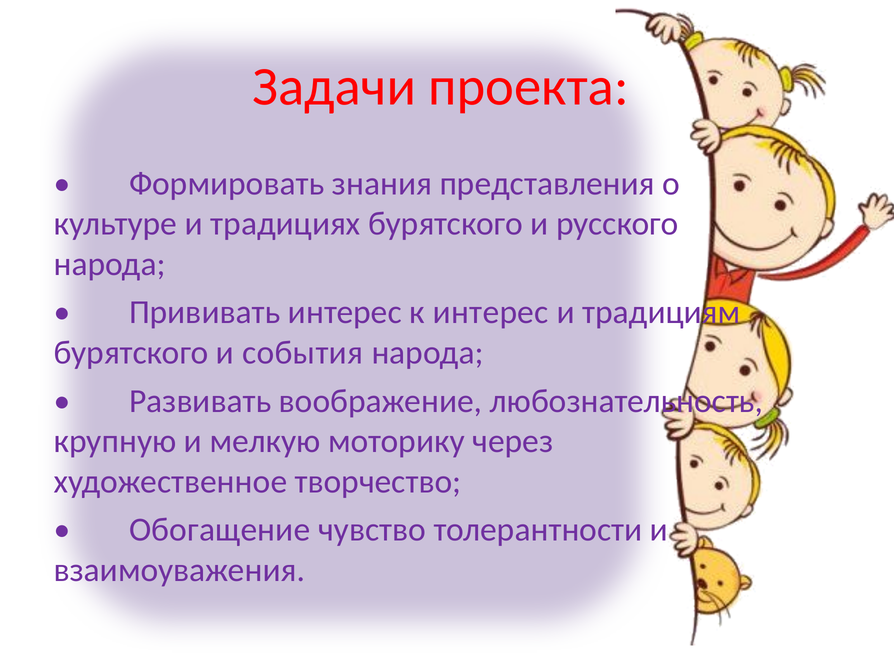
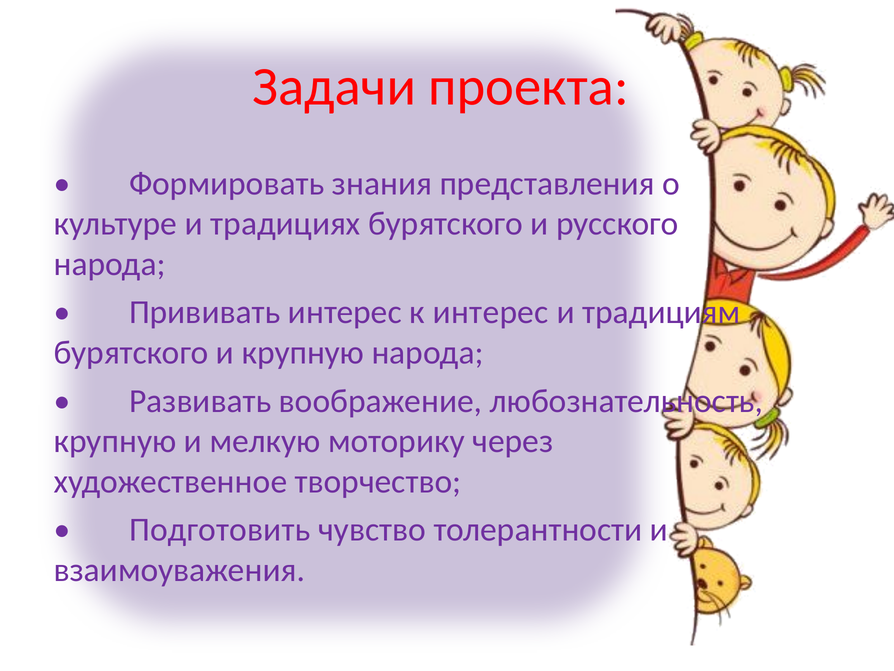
и события: события -> крупную (303, 352)
Обогащение: Обогащение -> Подготовить (220, 529)
